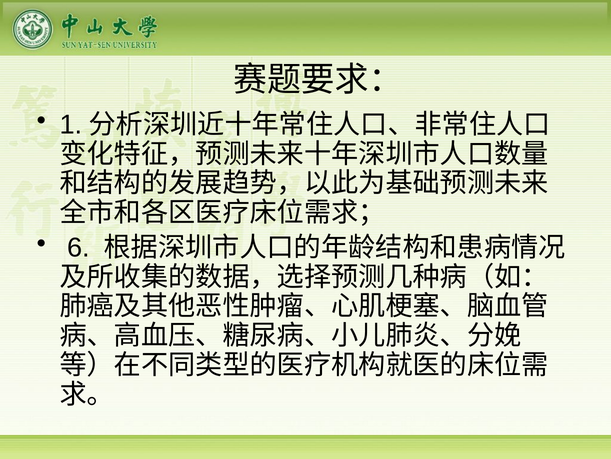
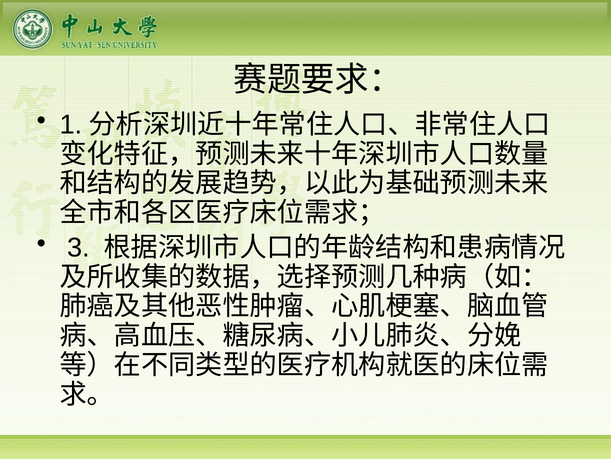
6: 6 -> 3 (78, 247)
